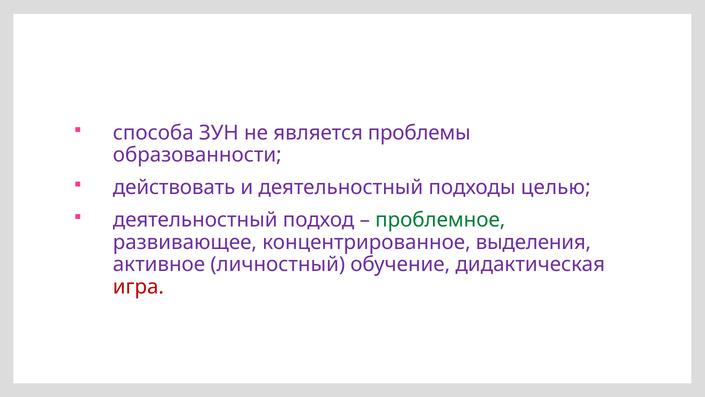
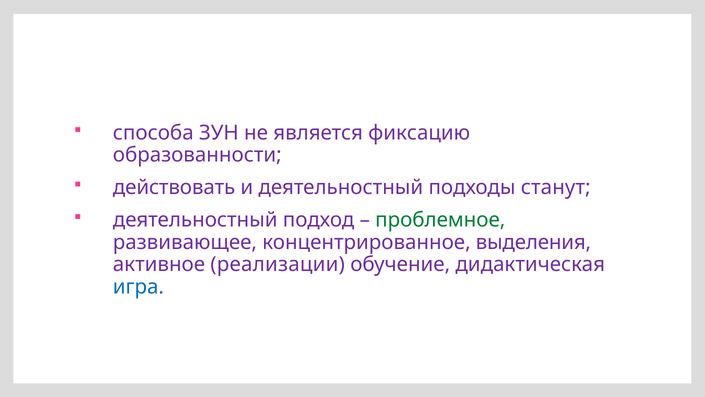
проблемы: проблемы -> фиксацию (419, 133)
целью: целью -> станут (556, 187)
личностный: личностный -> реализации (278, 264)
игра colour: red -> blue (138, 286)
